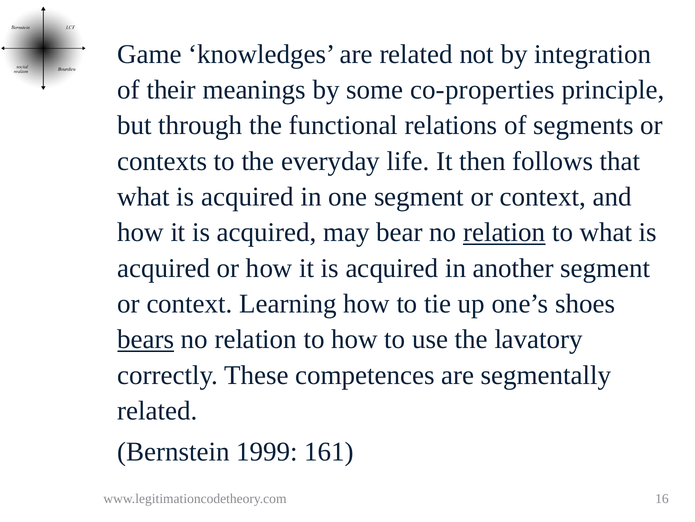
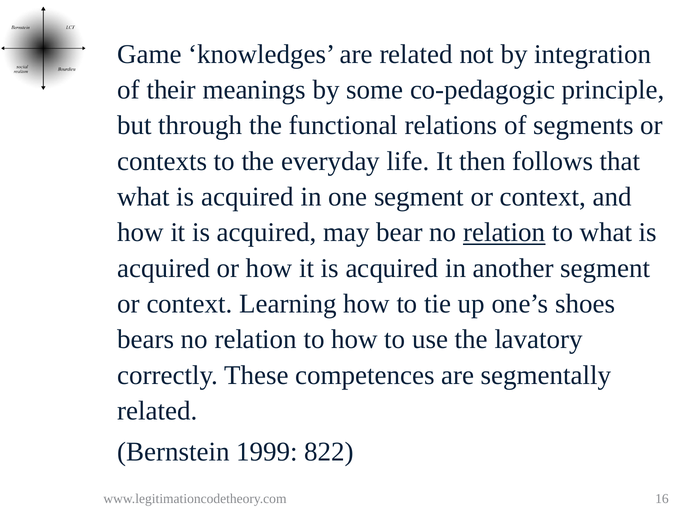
co-properties: co-properties -> co-pedagogic (483, 90)
bears underline: present -> none (146, 339)
161: 161 -> 822 (329, 451)
